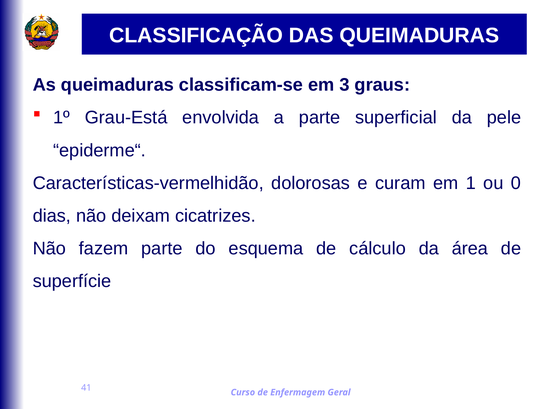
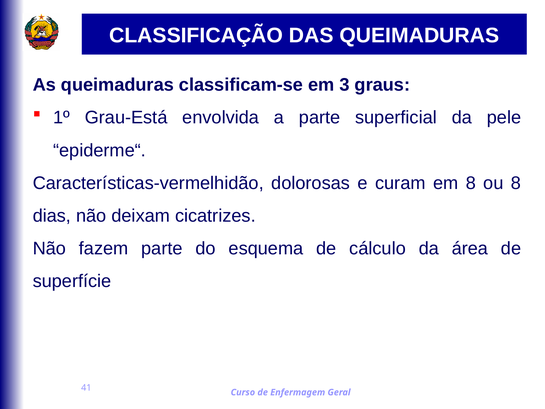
em 1: 1 -> 8 (471, 183)
ou 0: 0 -> 8 (516, 183)
